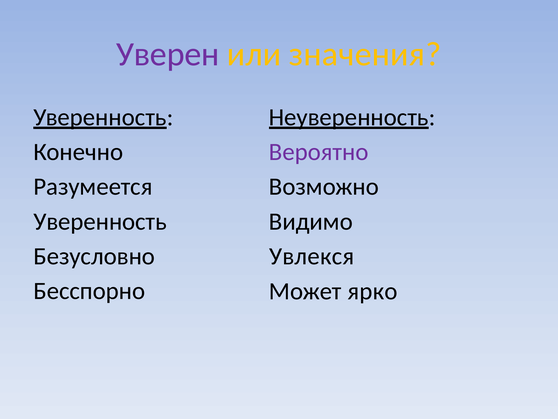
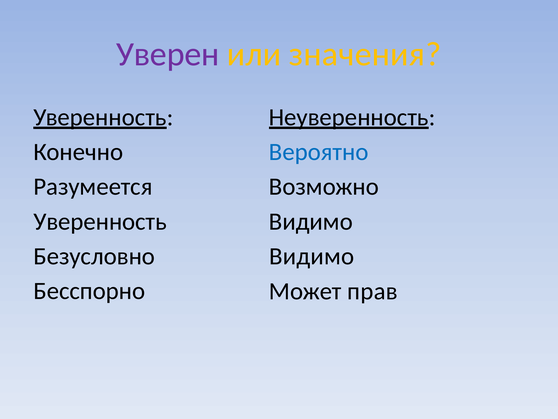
Вероятно colour: purple -> blue (319, 152)
Увлекся: Увлекся -> Видимо (312, 256)
ярко: ярко -> прав (373, 291)
